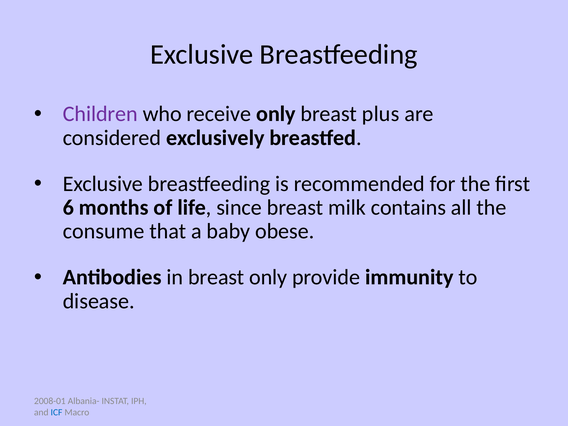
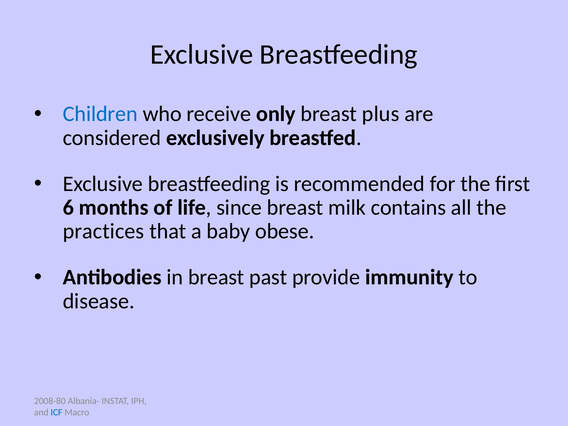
Children colour: purple -> blue (100, 114)
consume: consume -> practices (104, 231)
breast only: only -> past (268, 277)
2008-01: 2008-01 -> 2008-80 (50, 401)
